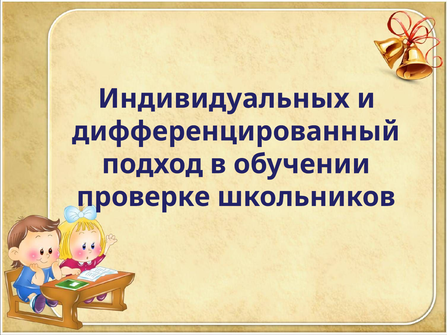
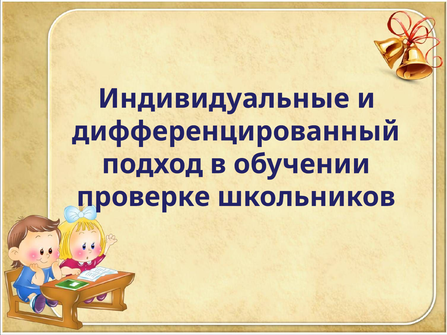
Индивидуальных: Индивидуальных -> Индивидуальные (224, 99)
